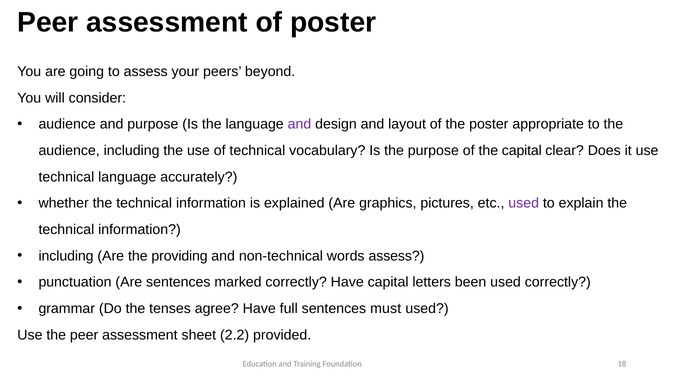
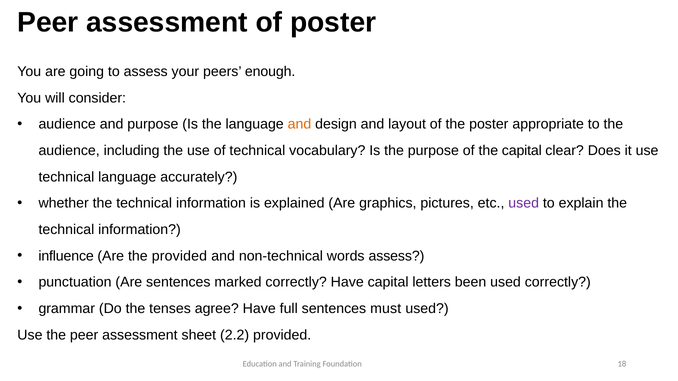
beyond: beyond -> enough (270, 72)
and colour: purple -> orange (299, 124)
including: including -> influence (66, 256)
the providing: providing -> provided (179, 256)
